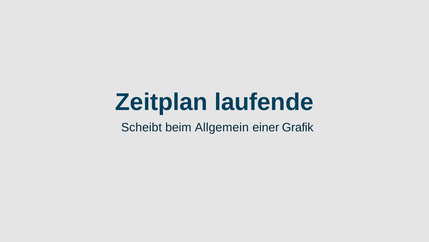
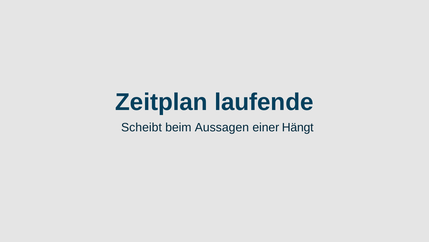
Allgemein: Allgemein -> Aussagen (222, 127)
Grafik: Grafik -> Hängt (298, 127)
